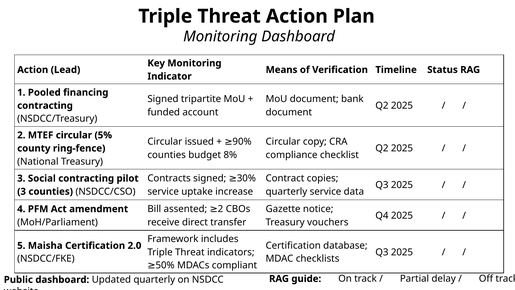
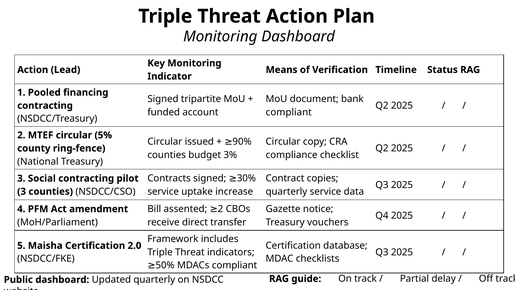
document: document -> compliant (289, 112)
8%: 8% -> 3% (230, 155)
